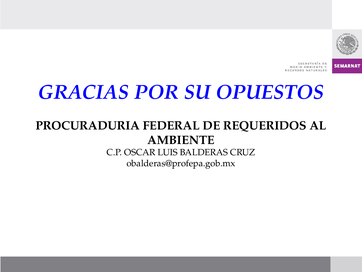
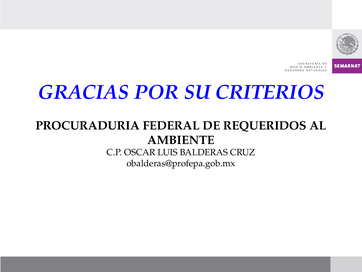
OPUESTOS: OPUESTOS -> CRITERIOS (270, 92)
